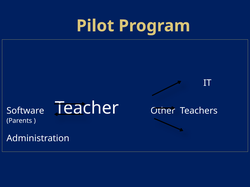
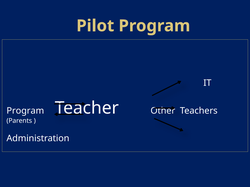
Software: Software -> Program (25, 111)
